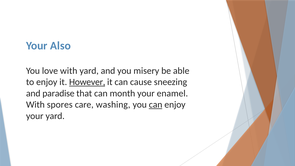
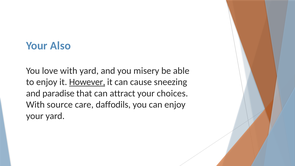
month: month -> attract (122, 93)
enamel: enamel -> choices (172, 93)
spores: spores -> source (60, 105)
washing: washing -> daffodils (113, 105)
can underline: present -> none (156, 105)
